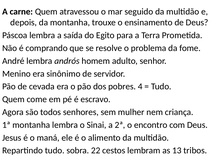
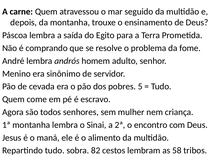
4: 4 -> 5 (140, 86)
22: 22 -> 82 (96, 150)
13: 13 -> 58 (177, 150)
